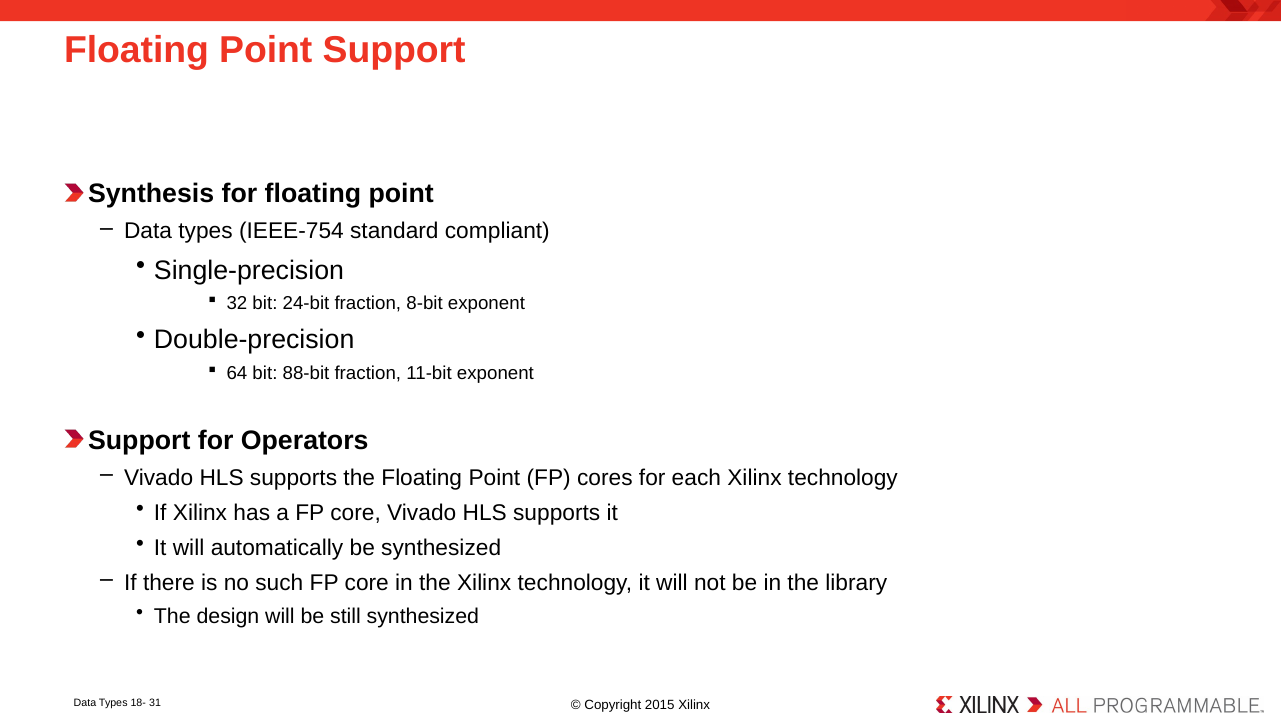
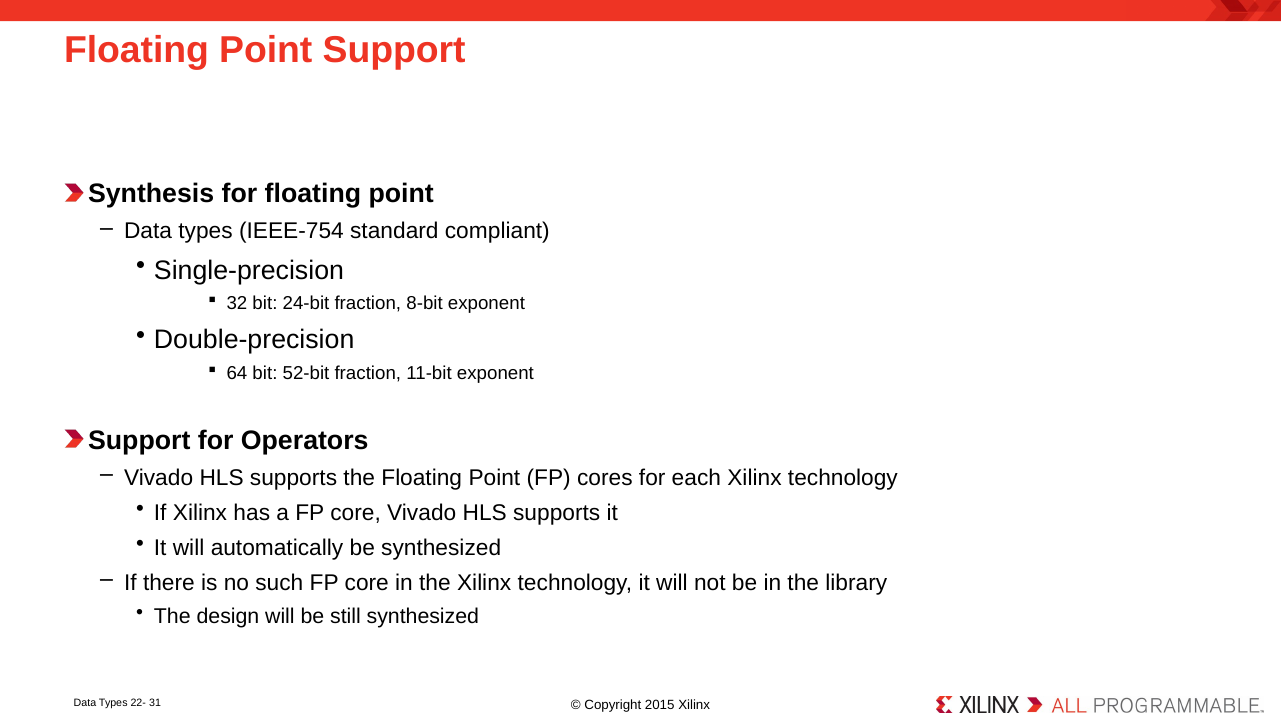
88-bit: 88-bit -> 52-bit (306, 373)
18-: 18- -> 22- (138, 703)
